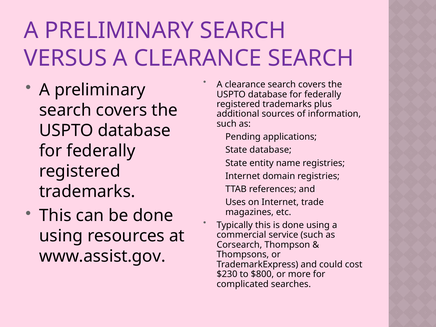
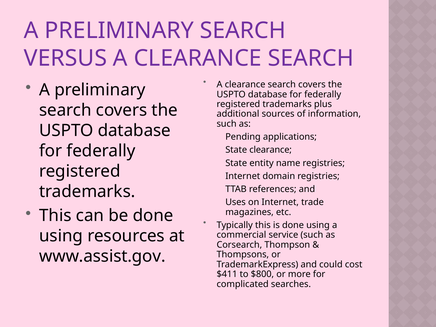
State database: database -> clearance (271, 150)
$230: $230 -> $411 (227, 274)
